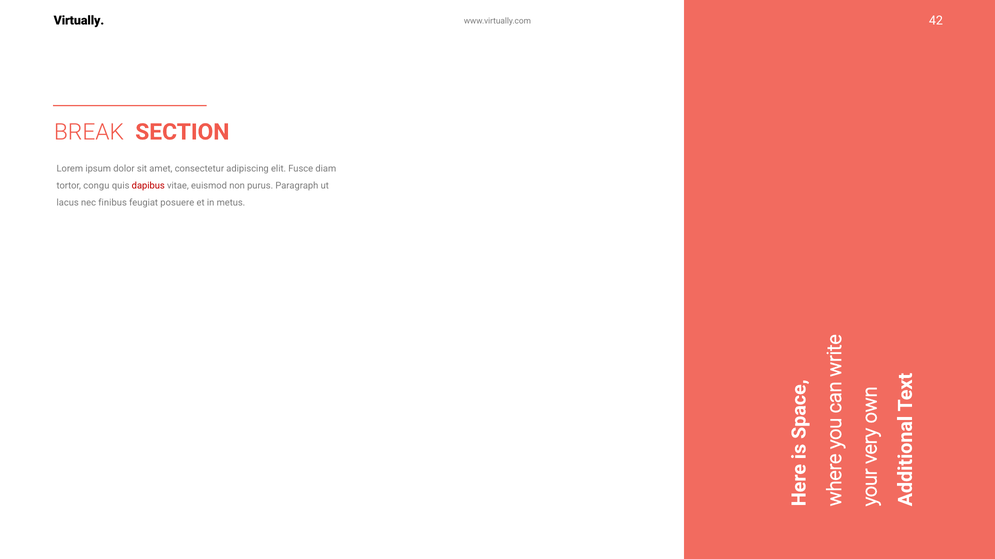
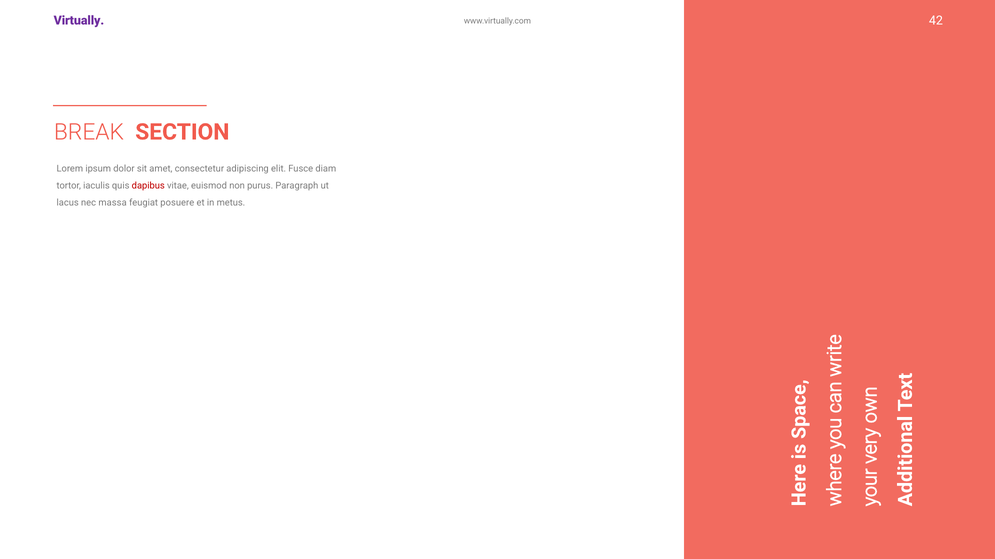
Virtually colour: black -> purple (79, 21)
congu: congu -> iaculis (96, 186)
finibus: finibus -> massa (113, 203)
